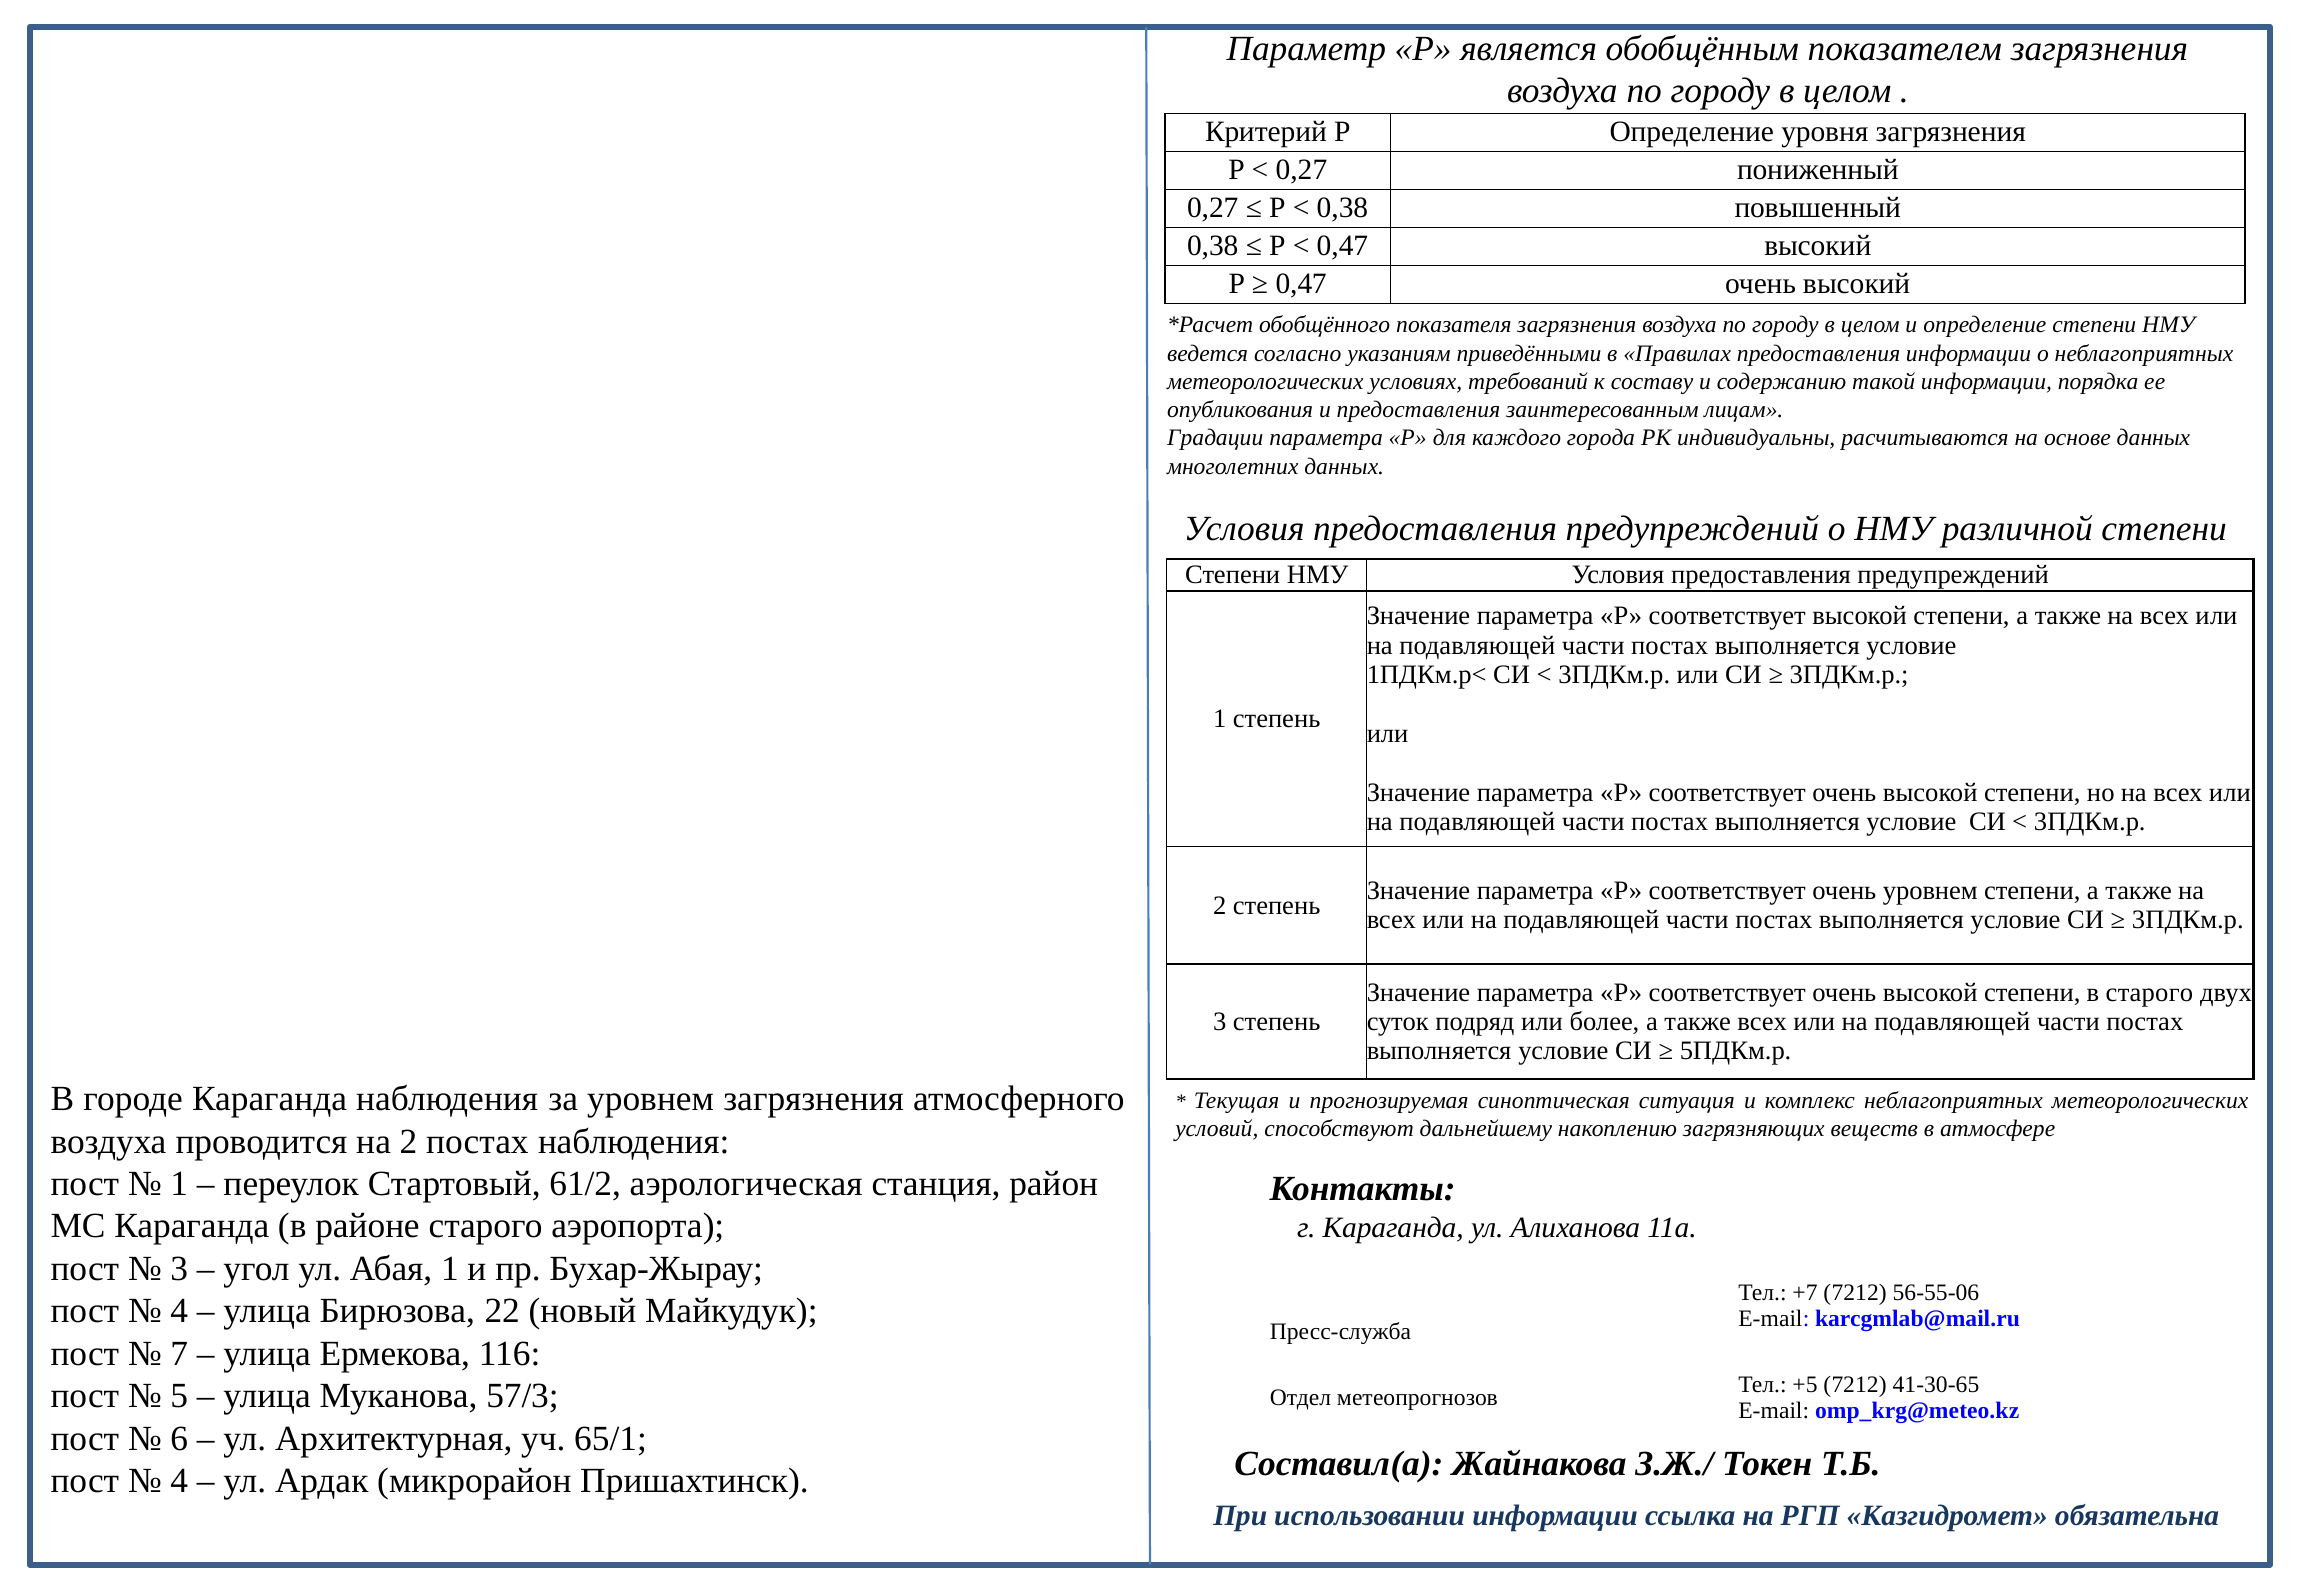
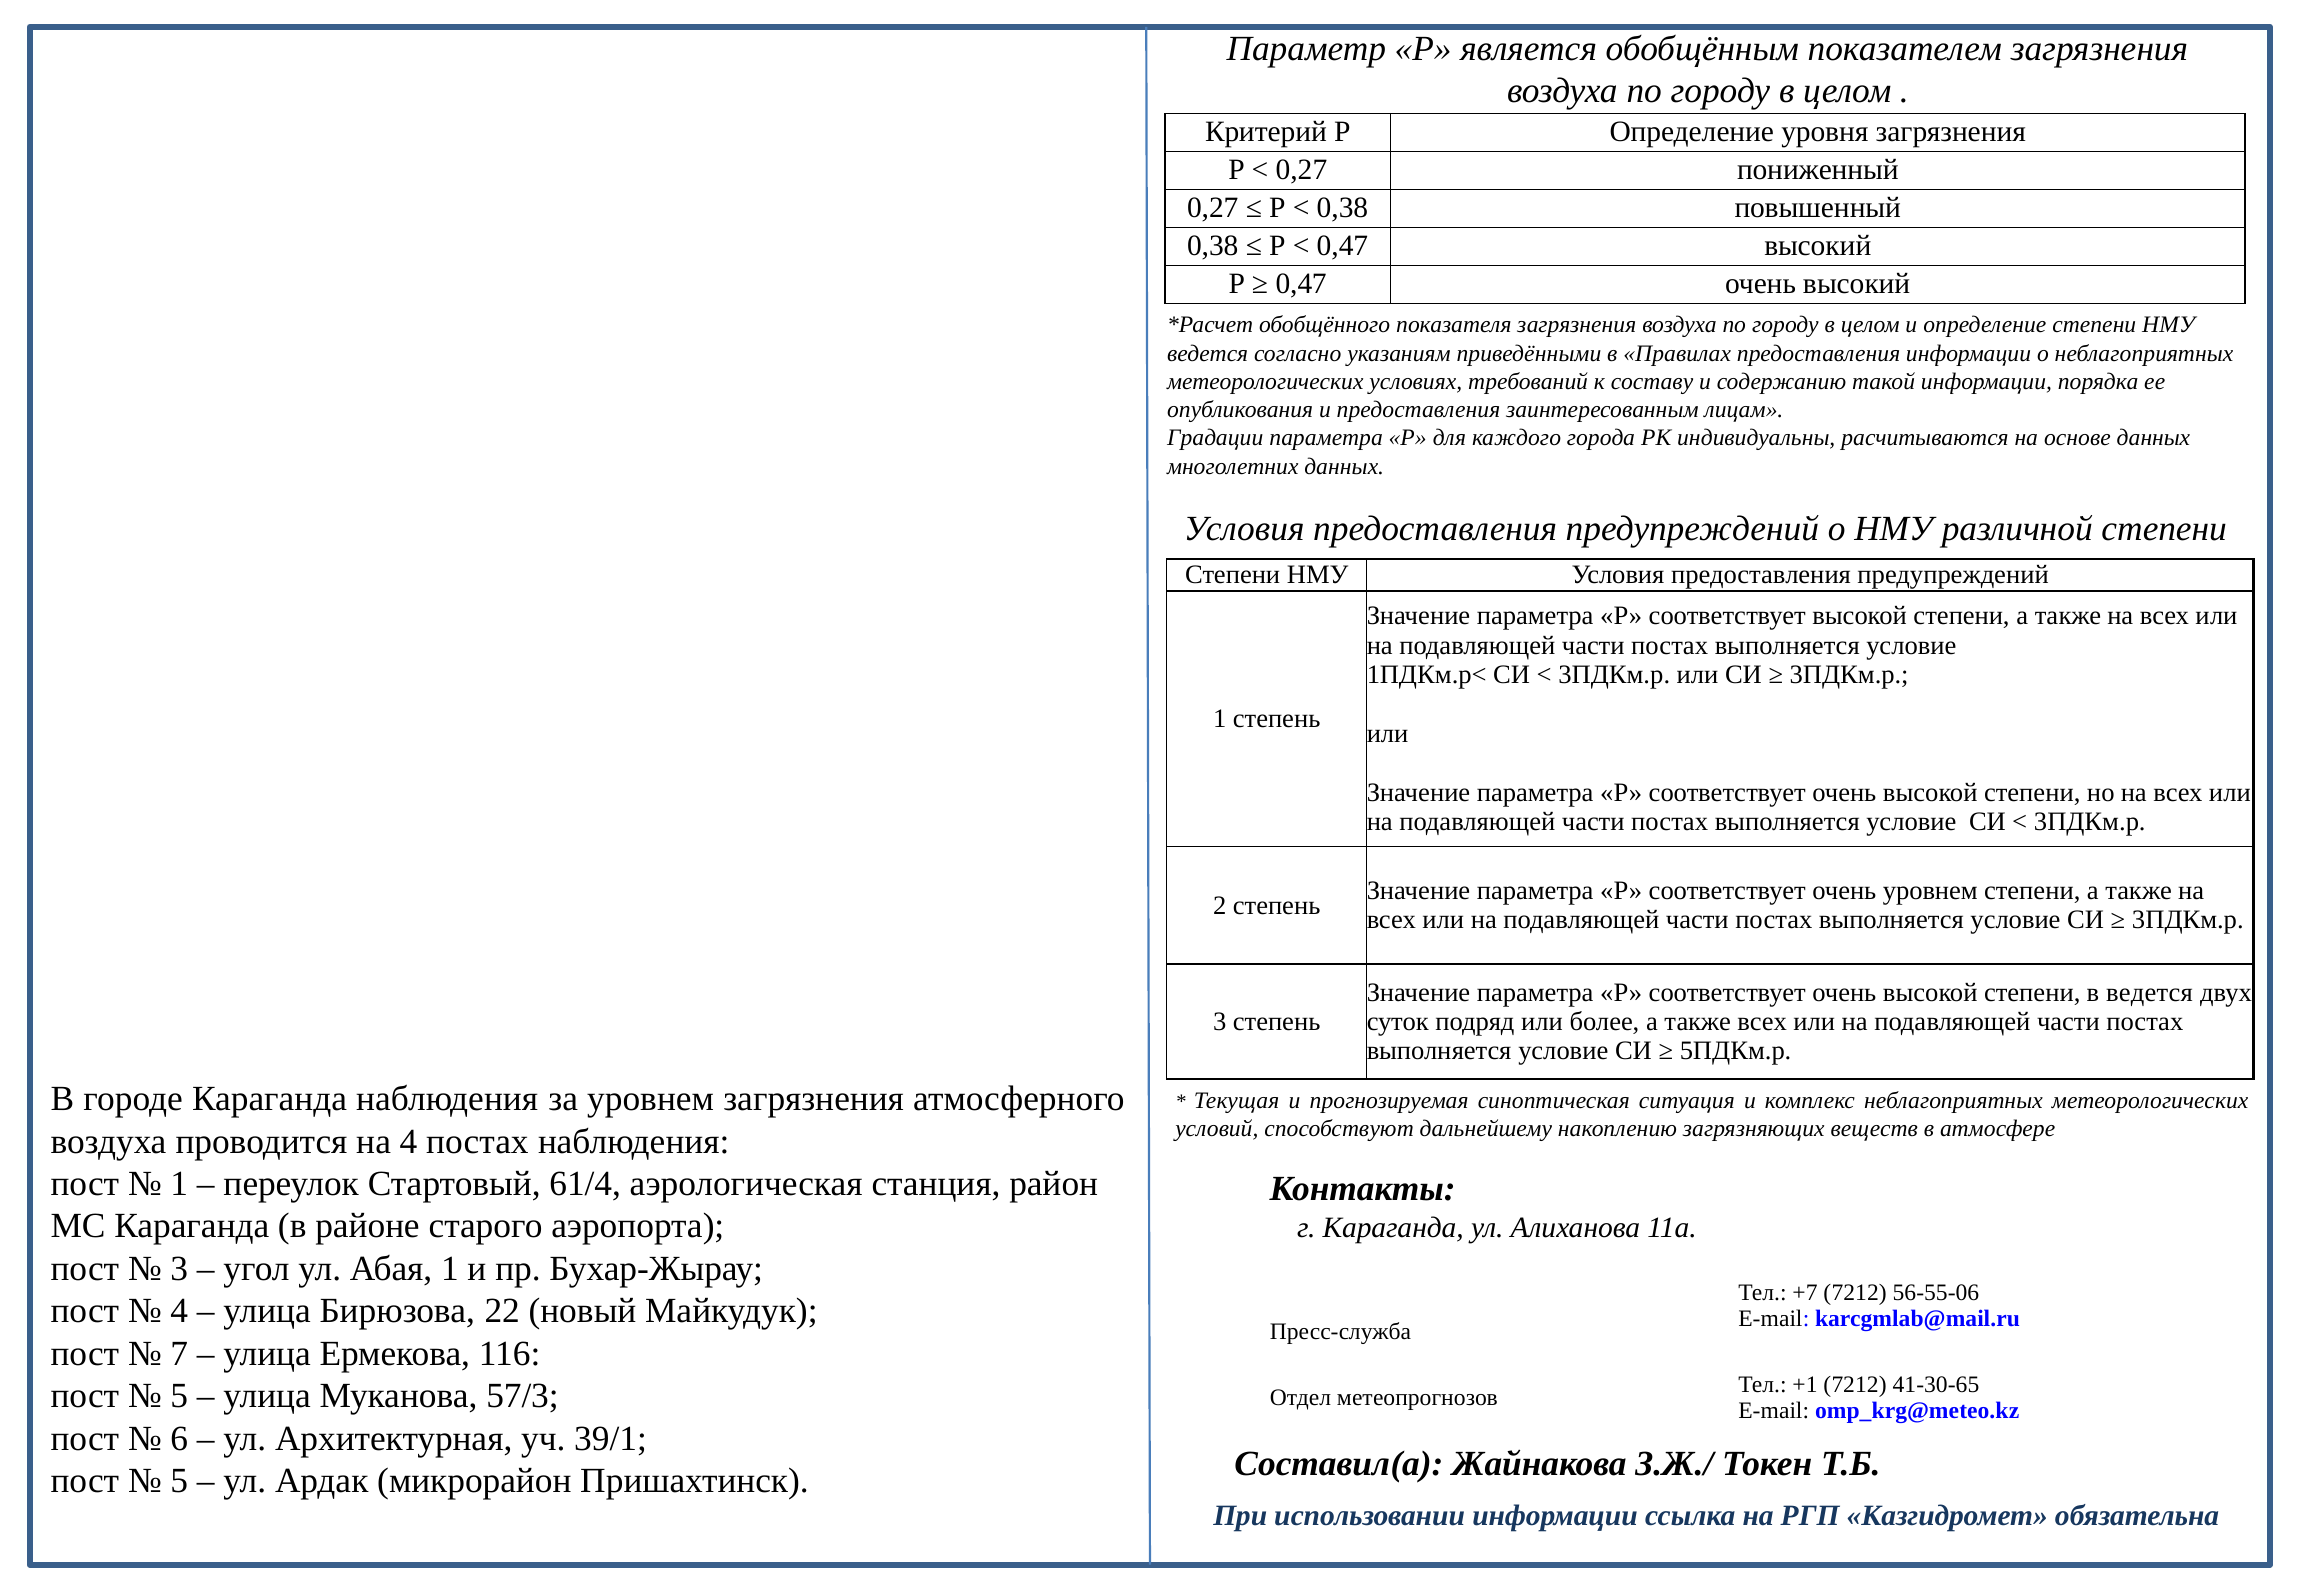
в старого: старого -> ведется (2149, 992)
на 2: 2 -> 4 (408, 1142)
61/2: 61/2 -> 61/4 (585, 1184)
+5: +5 -> +1 (1805, 1385)
65/1: 65/1 -> 39/1 (611, 1439)
4: 4 -> 5 (179, 1481)
